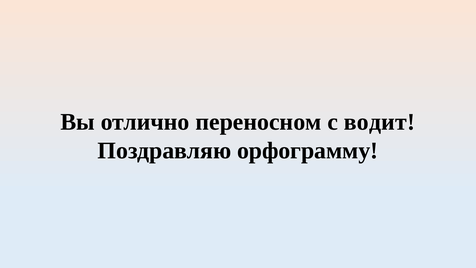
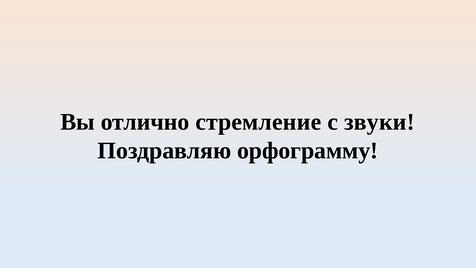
переносном: переносном -> стремление (258, 122)
водит: водит -> звуки (379, 122)
